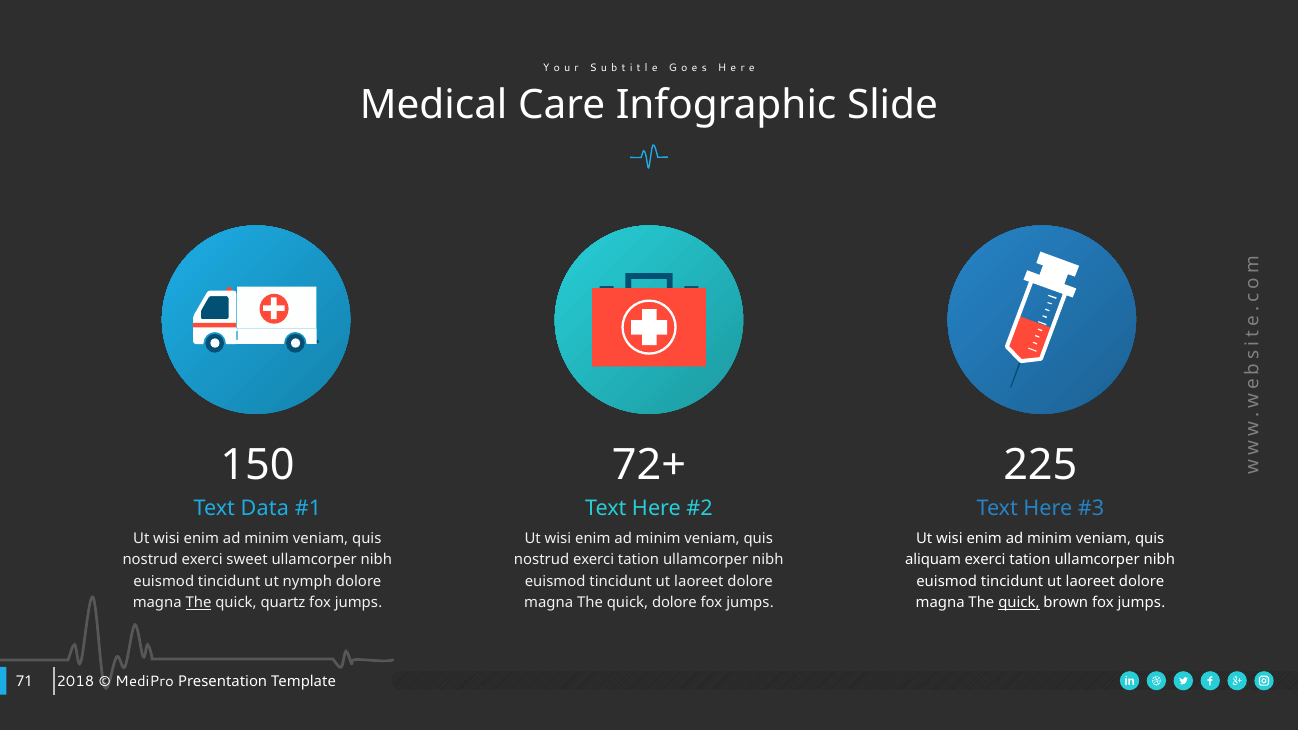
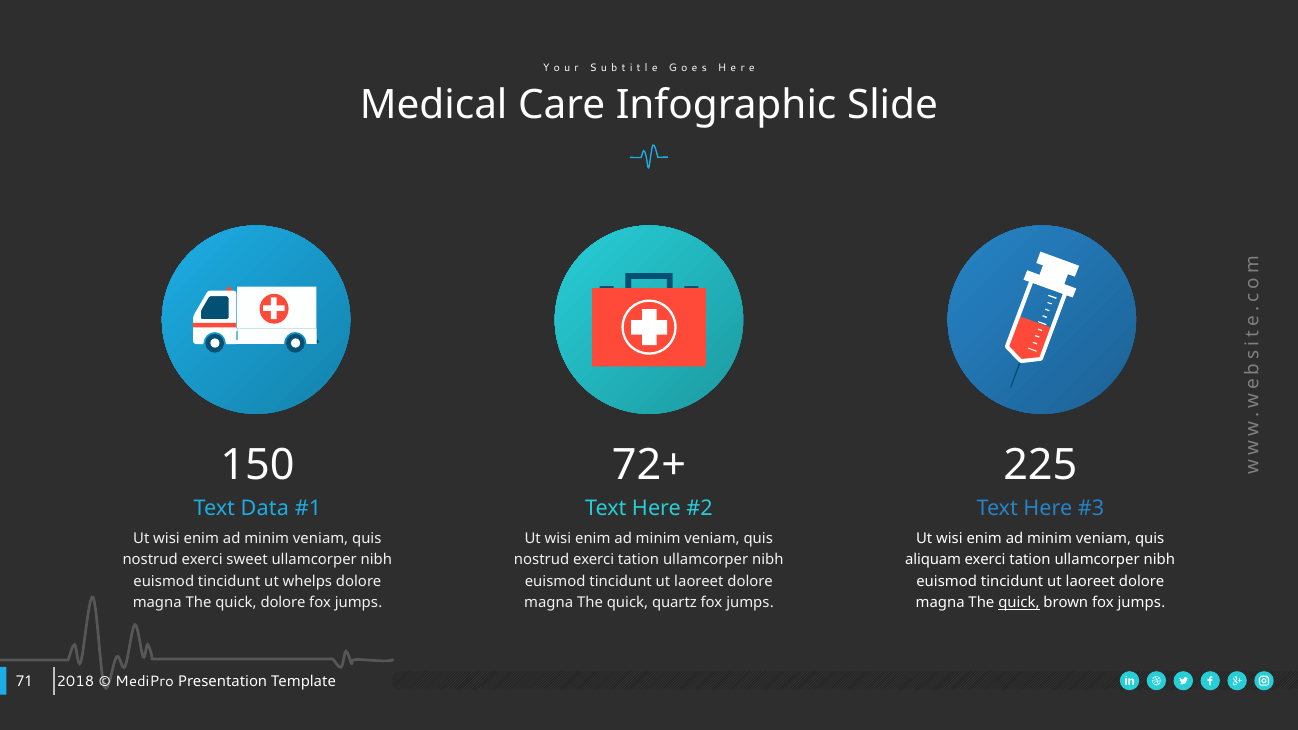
nymph: nymph -> whelps (307, 581)
The underline: present -> none (199, 603)
quick quartz: quartz -> dolore (283, 603)
quick dolore: dolore -> quartz (674, 603)
